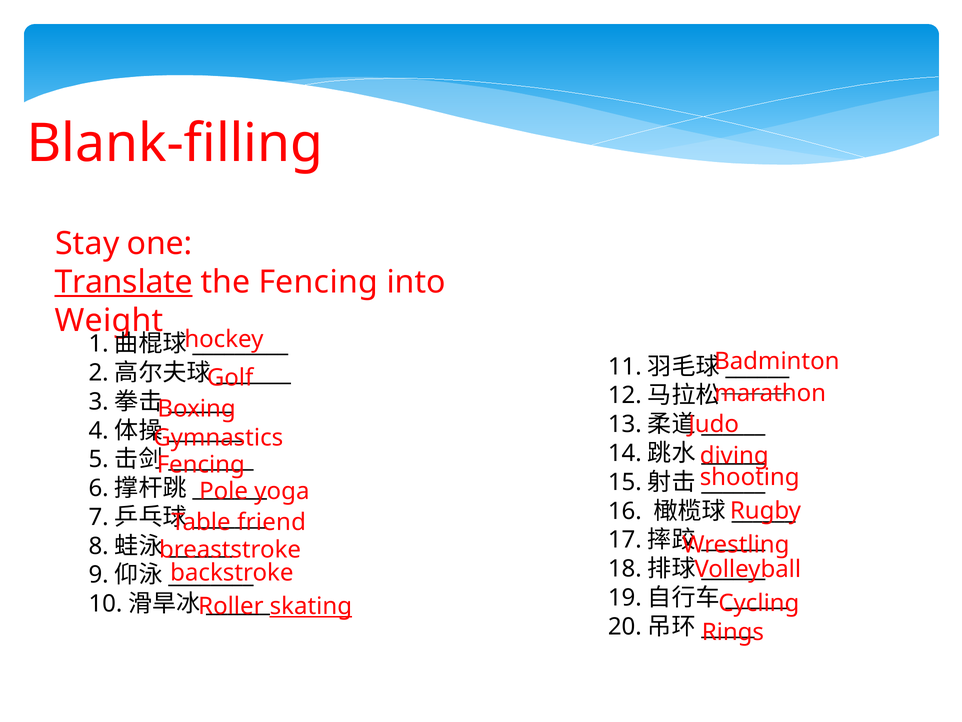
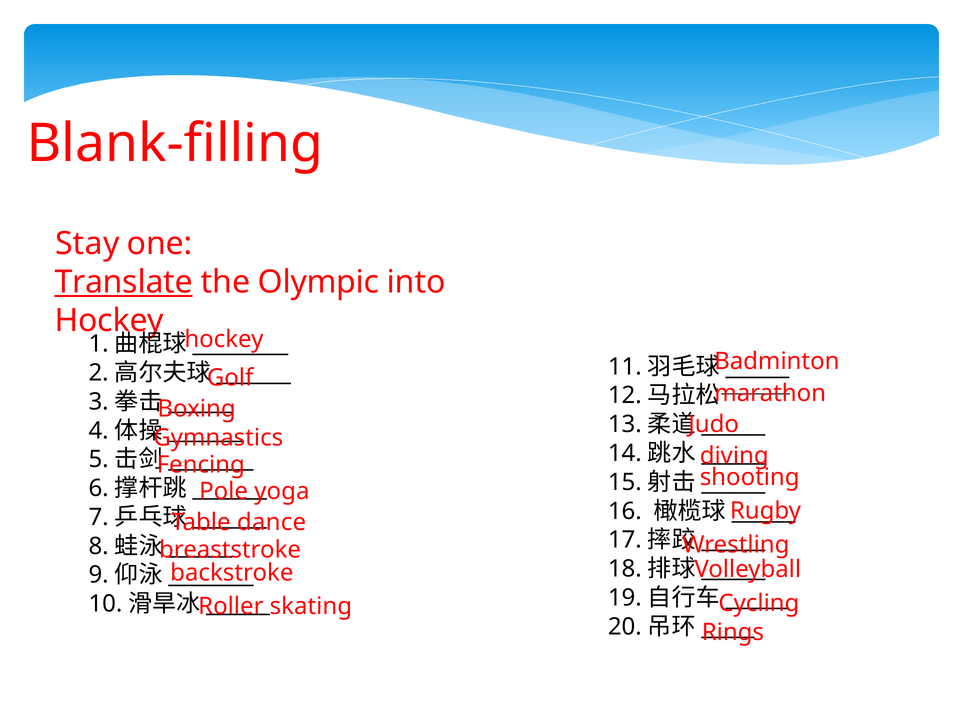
the Fencing: Fencing -> Olympic (319, 282)
Weight: Weight -> Hockey (109, 321)
friend: friend -> dance (272, 522)
skating underline: present -> none (311, 606)
